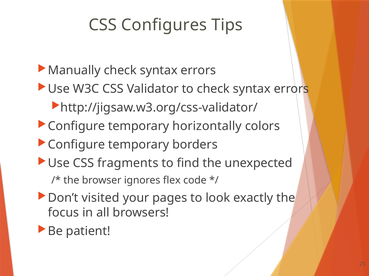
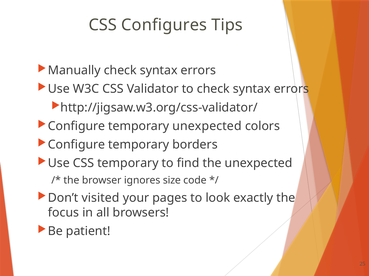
temporary horizontally: horizontally -> unexpected (207, 126)
CSS fragments: fragments -> temporary (128, 164)
flex: flex -> size (172, 181)
